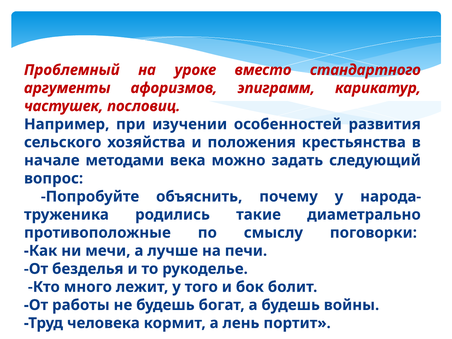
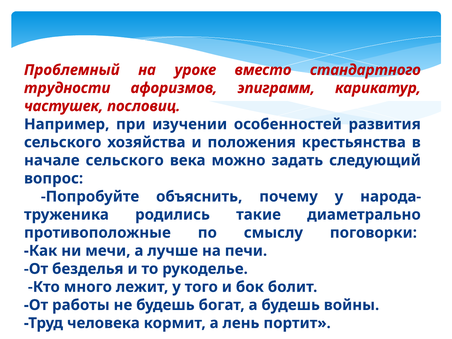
аргументы: аргументы -> трудности (67, 88)
начале методами: методами -> сельского (125, 160)
